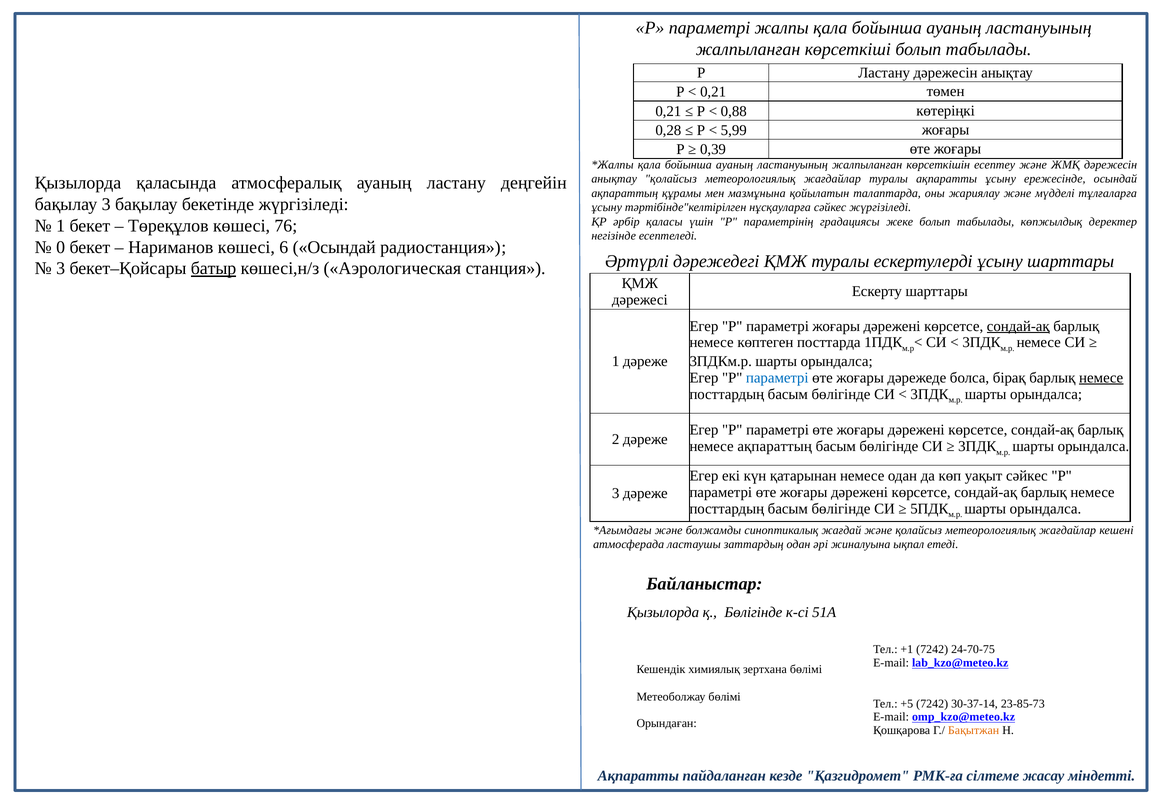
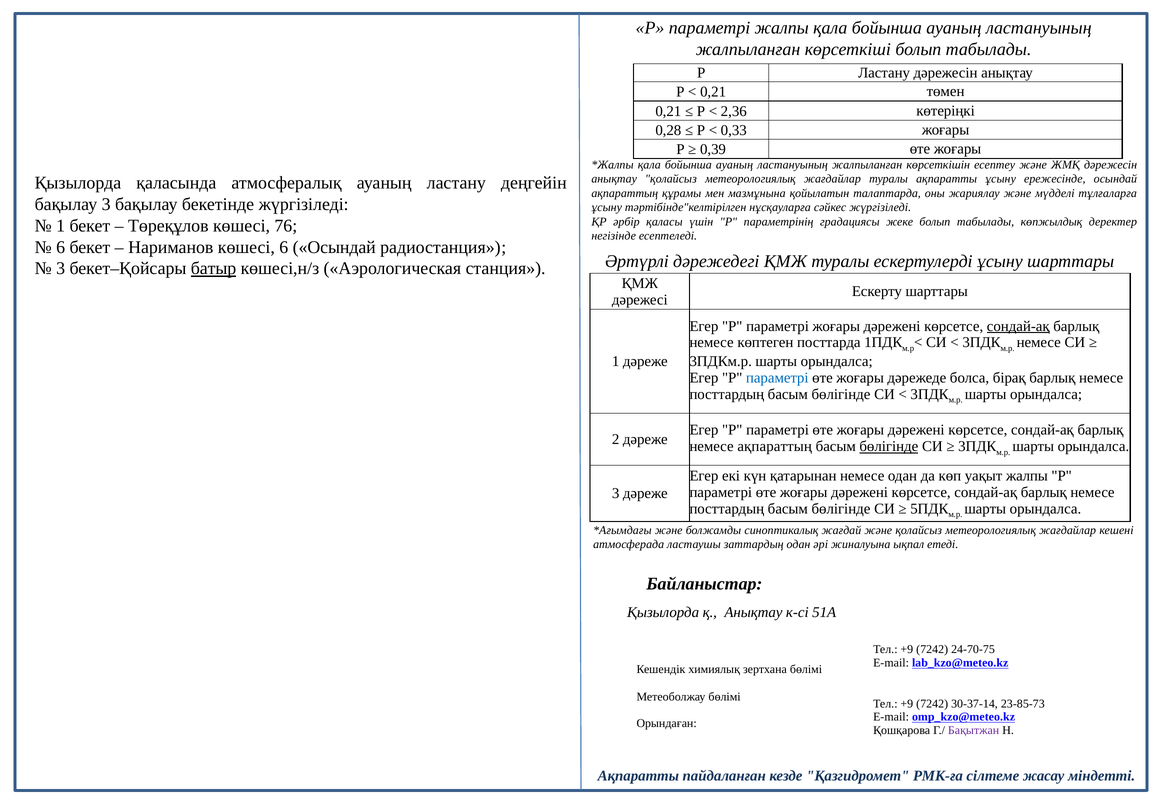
0,88: 0,88 -> 2,36 (734, 111)
5,99: 5,99 -> 0,33 (734, 130)
0: 0 -> 6 (61, 247)
немесе underline: present -> none (1101, 378)
бөлігінде underline: none -> present (889, 447)
уақыт сәйкес: сәйкес -> жалпы (1027, 476)
қ Бөлігінде: Бөлігінде -> Анықтау (753, 613)
+1: +1 -> +9 (907, 650)
+5: +5 -> +9 (907, 704)
Бақытжан colour: orange -> purple (974, 731)
